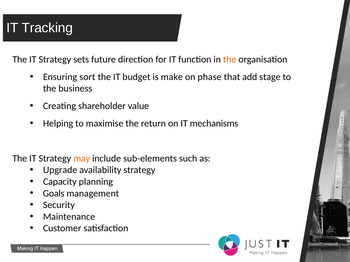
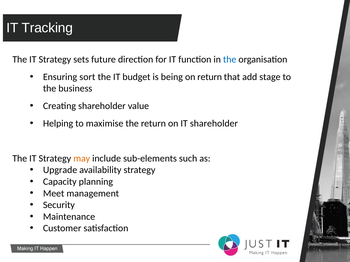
the colour: orange -> blue (230, 60)
make: make -> being (172, 77)
on phase: phase -> return (210, 77)
IT mechanisms: mechanisms -> shareholder (214, 124)
Goals: Goals -> Meet (54, 194)
